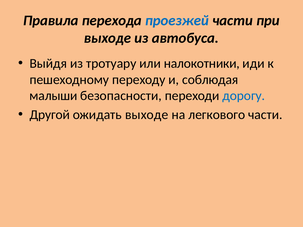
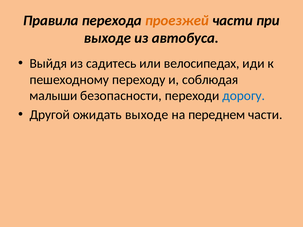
проезжей colour: blue -> orange (177, 20)
тротуару: тротуару -> садитесь (111, 64)
налокотники: налокотники -> велосипедах (202, 64)
легкового: легкового -> переднем (217, 115)
